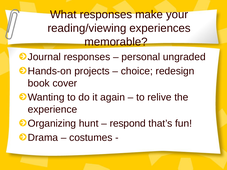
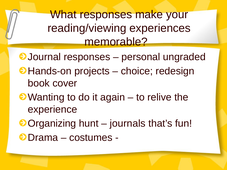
respond: respond -> journals (128, 124)
